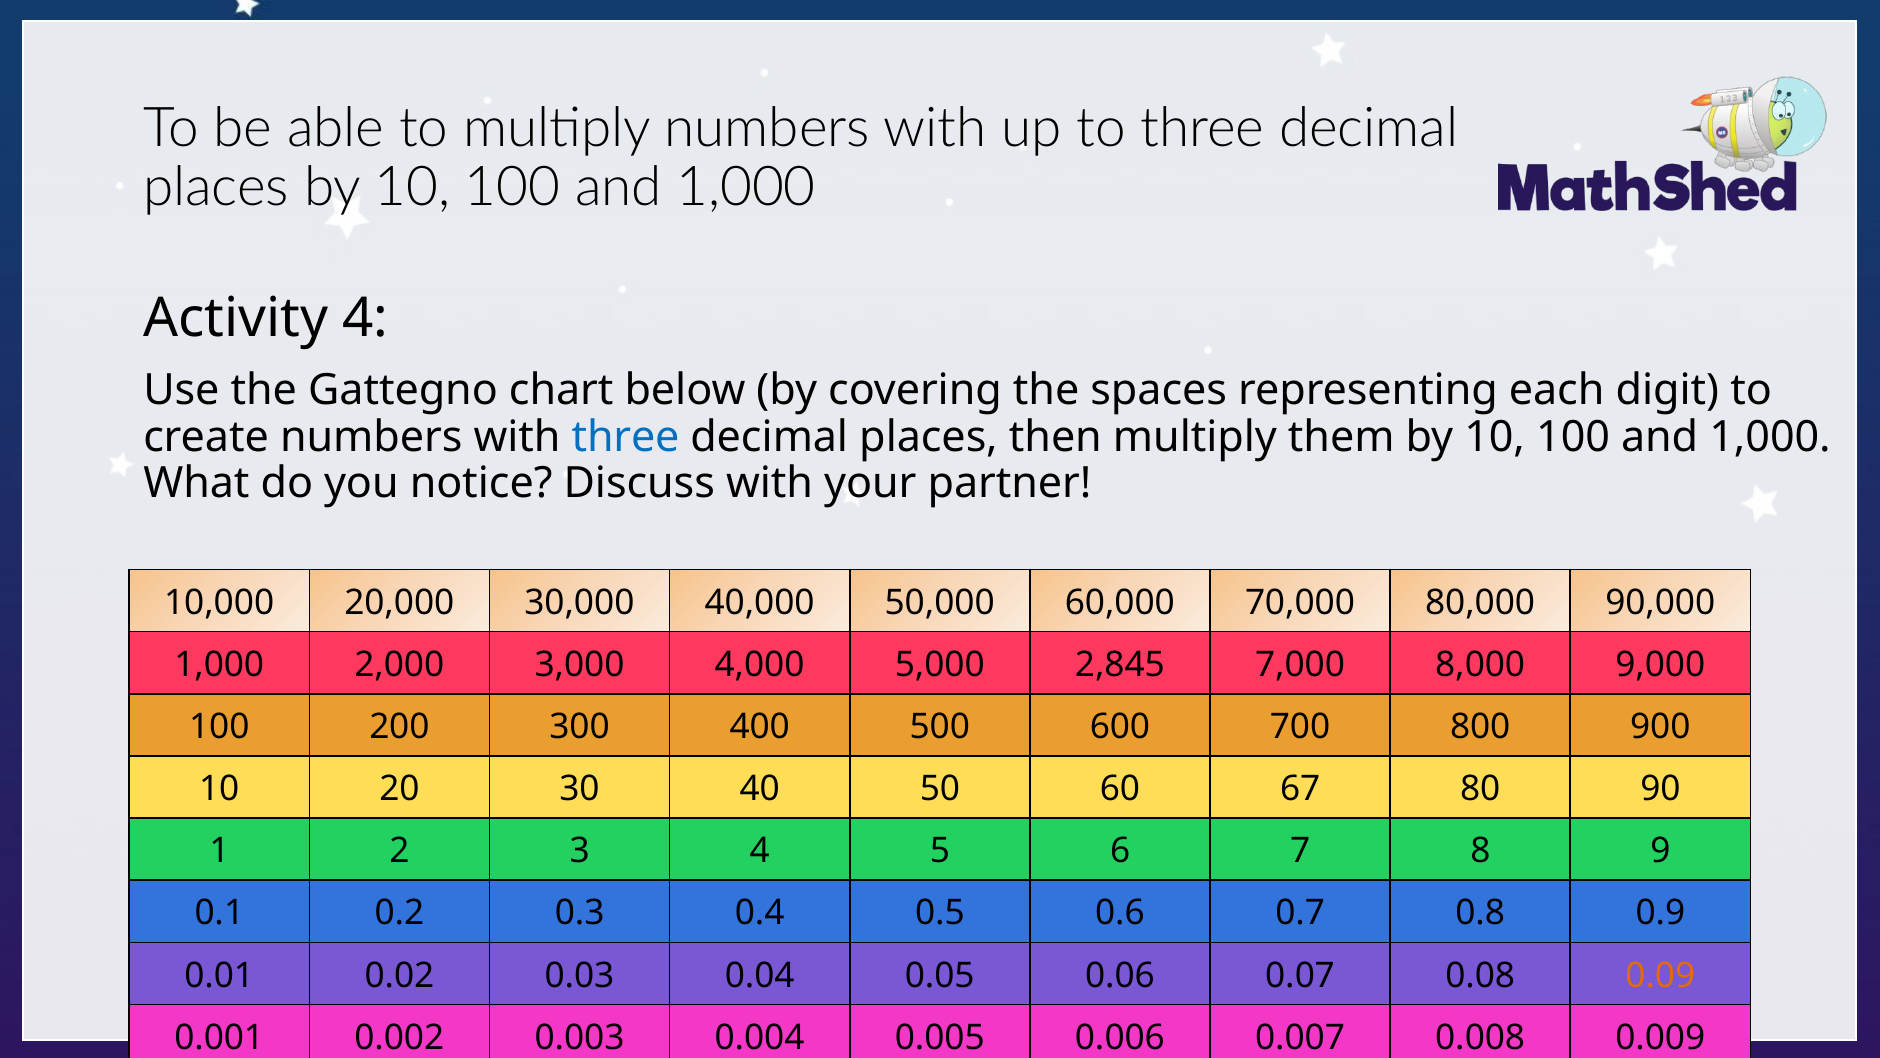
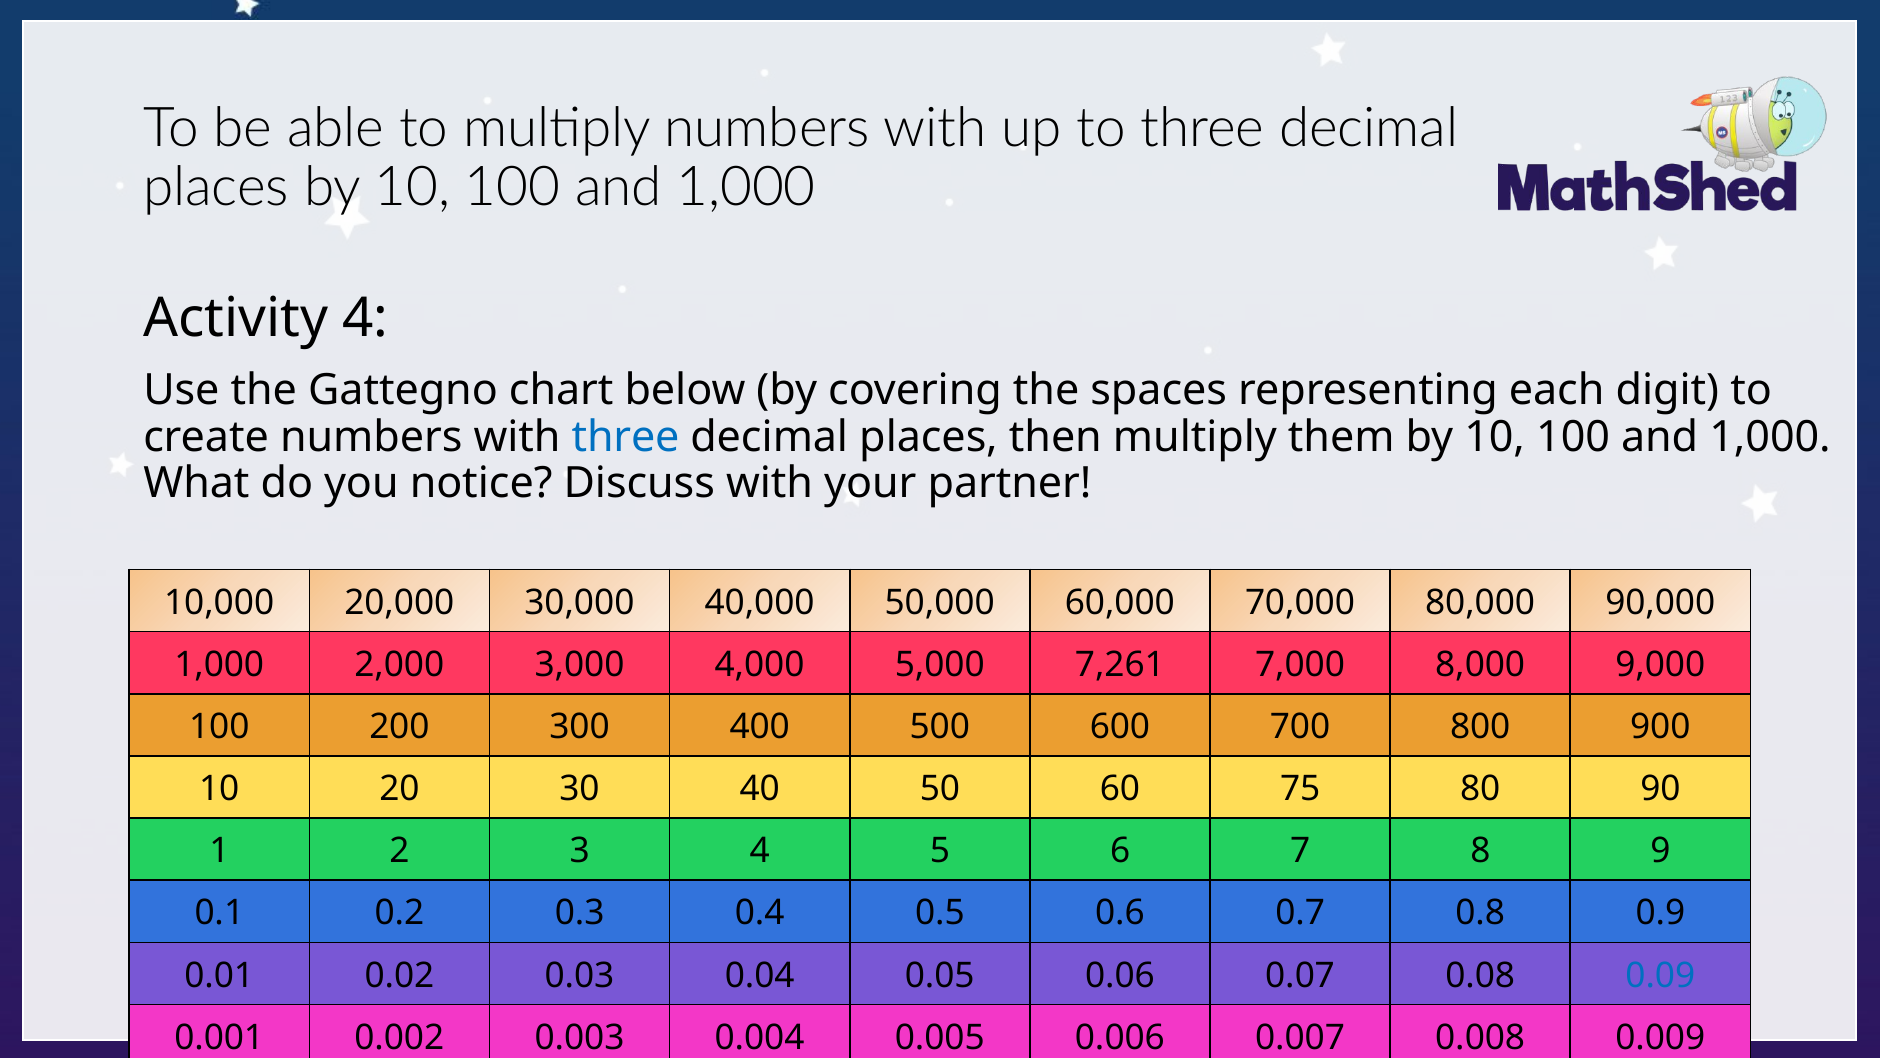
2,845: 2,845 -> 7,261 (1120, 664)
67: 67 -> 75 (1300, 789)
0.09 colour: orange -> blue (1660, 975)
